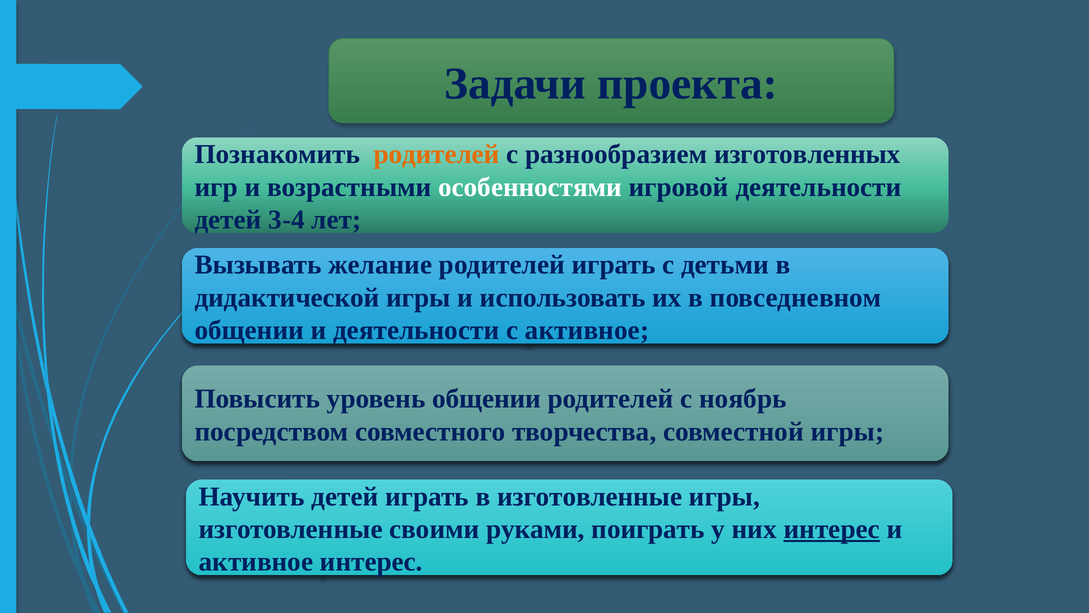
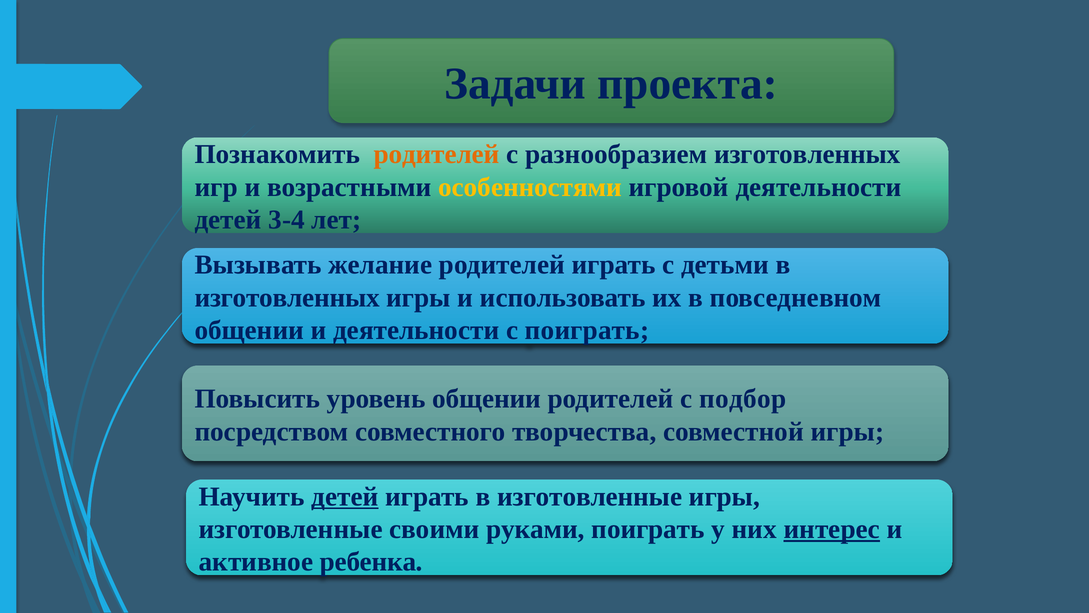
особенностями colour: white -> yellow (530, 187)
дидактической: дидактической -> изготовленных (287, 297)
с активное: активное -> поиграть (587, 330)
ноябрь: ноябрь -> подбор (743, 399)
детей underline: none -> present (345, 496)
активное интерес: интерес -> ребенка (371, 562)
